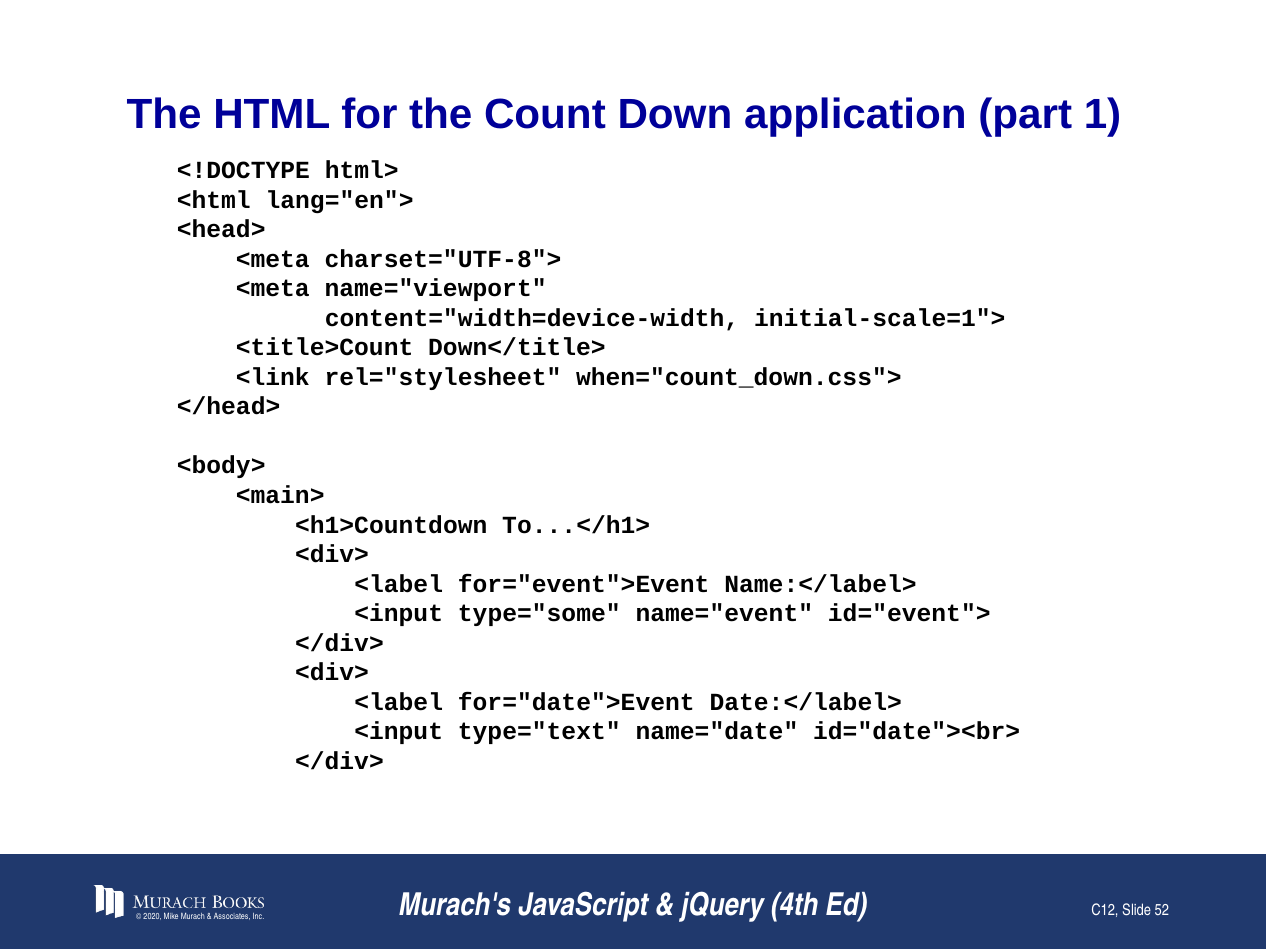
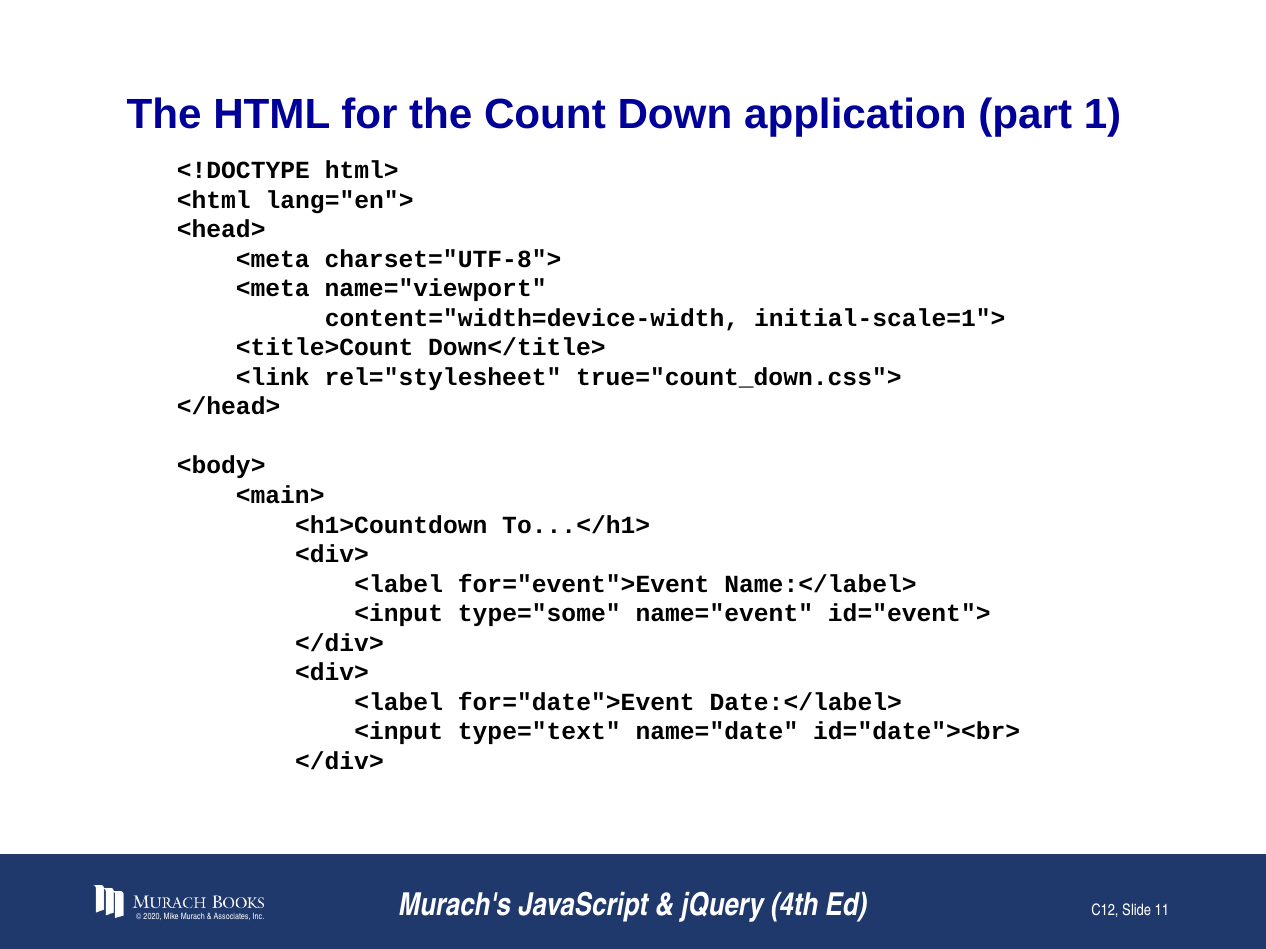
when="count_down.css">: when="count_down.css"> -> true="count_down.css"> (739, 377)
52: 52 -> 11 (1162, 911)
